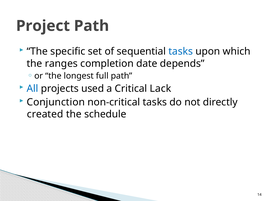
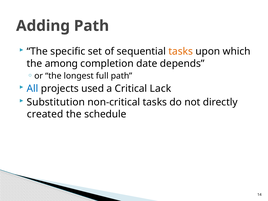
Project: Project -> Adding (43, 26)
tasks colour: blue -> orange (181, 51)
ranges: ranges -> among (61, 64)
Conjunction: Conjunction -> Substitution (56, 102)
